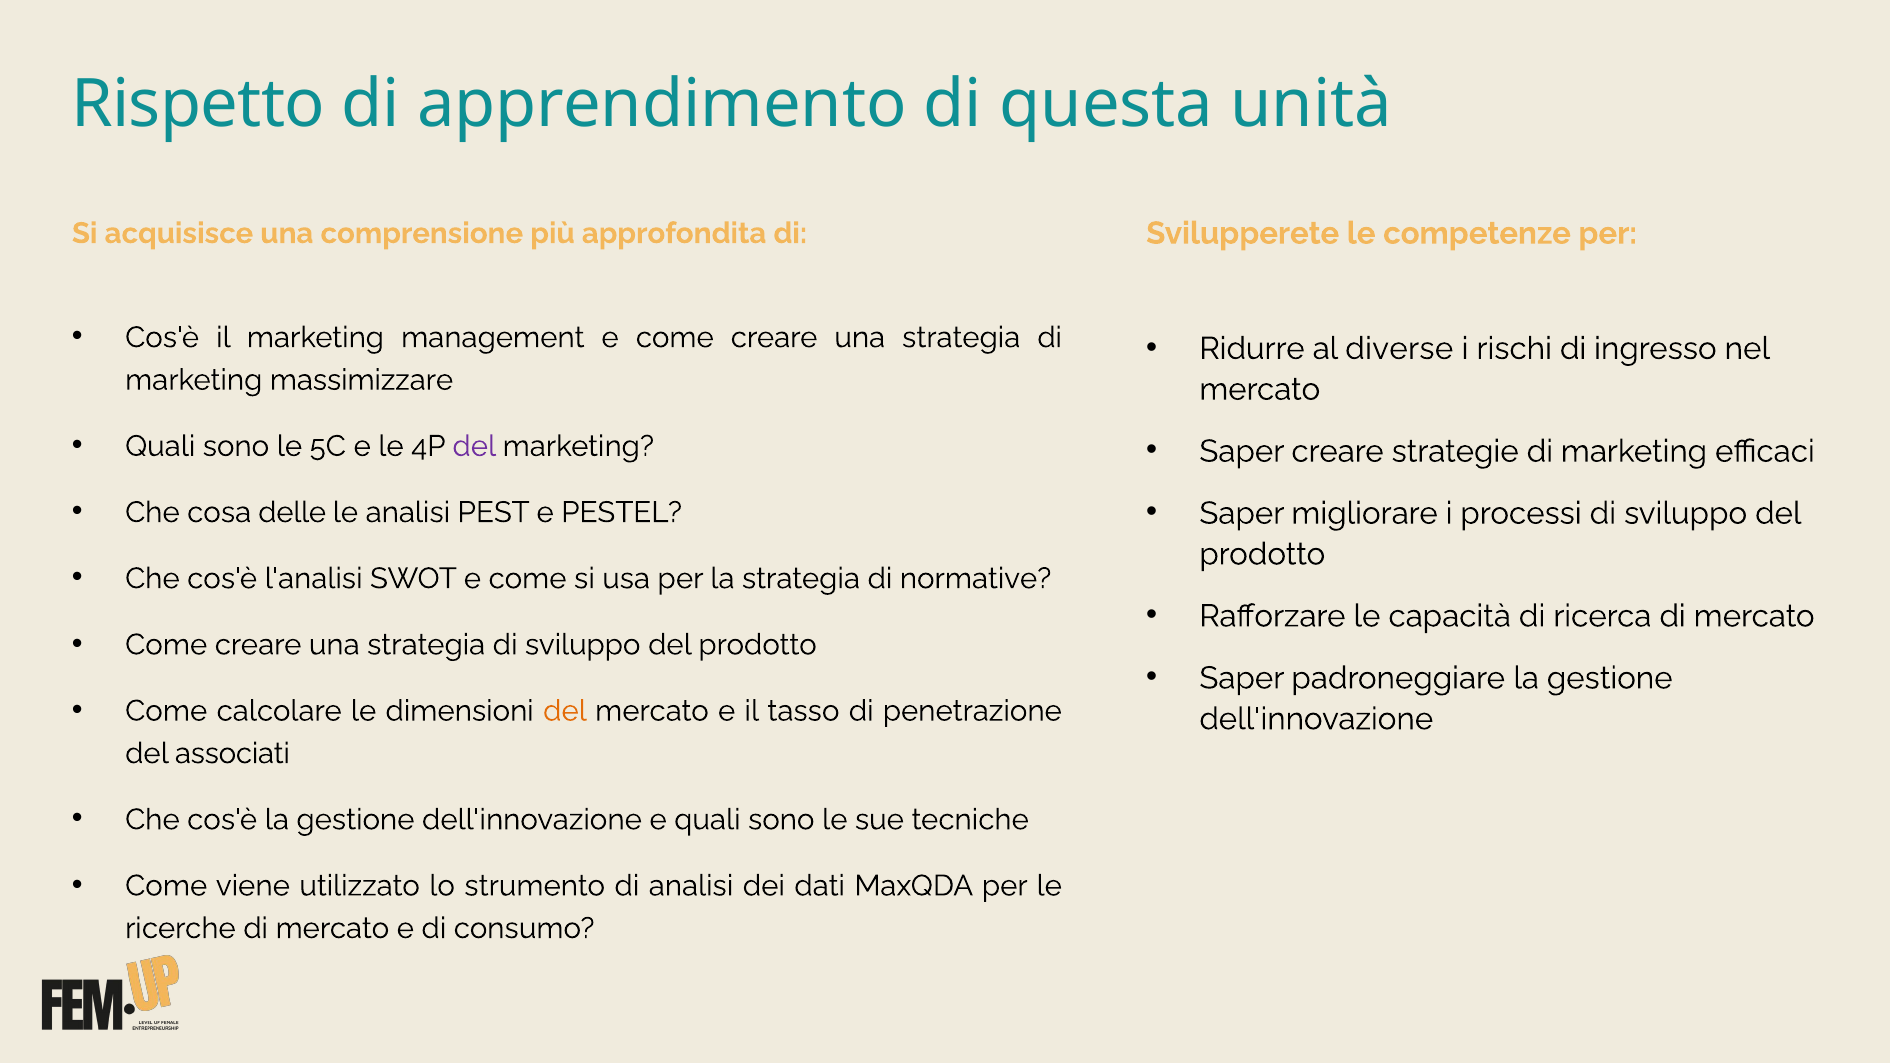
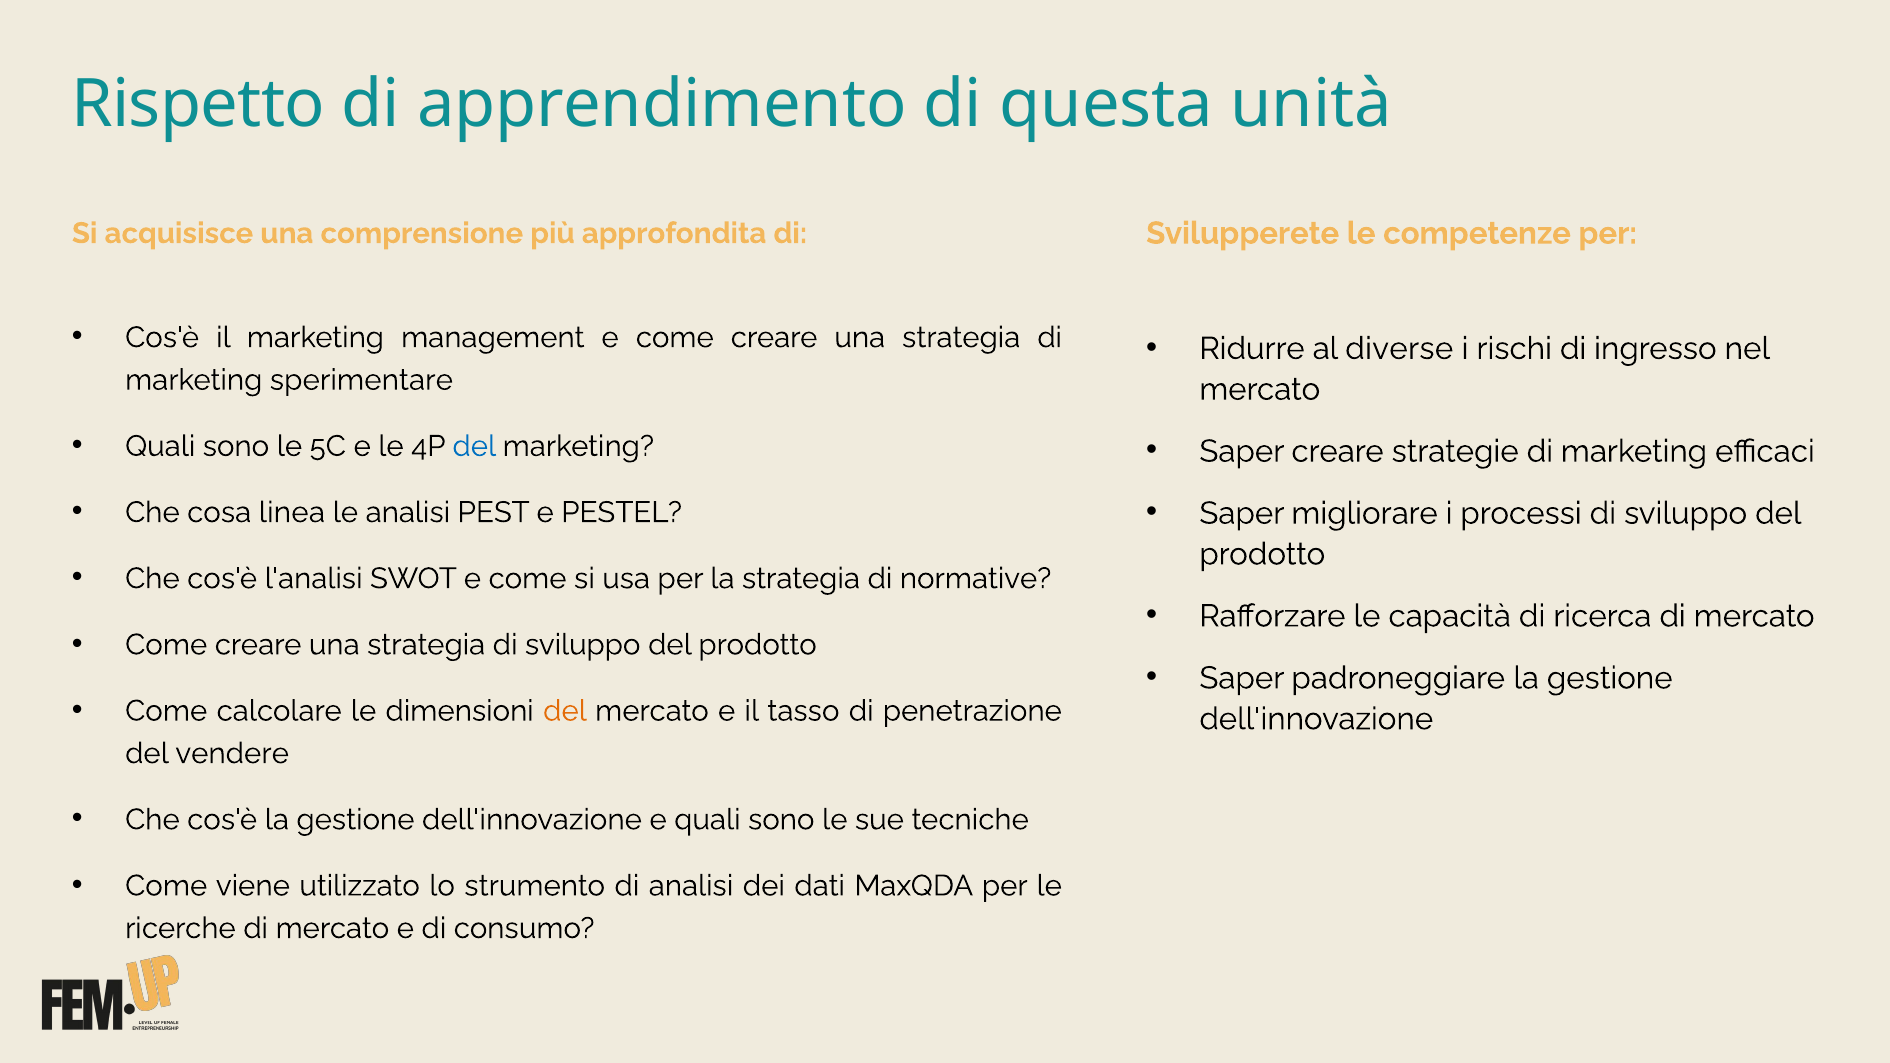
massimizzare: massimizzare -> sperimentare (361, 380)
del colour: purple -> blue (474, 446)
delle: delle -> linea (292, 512)
associati: associati -> vendere (232, 753)
